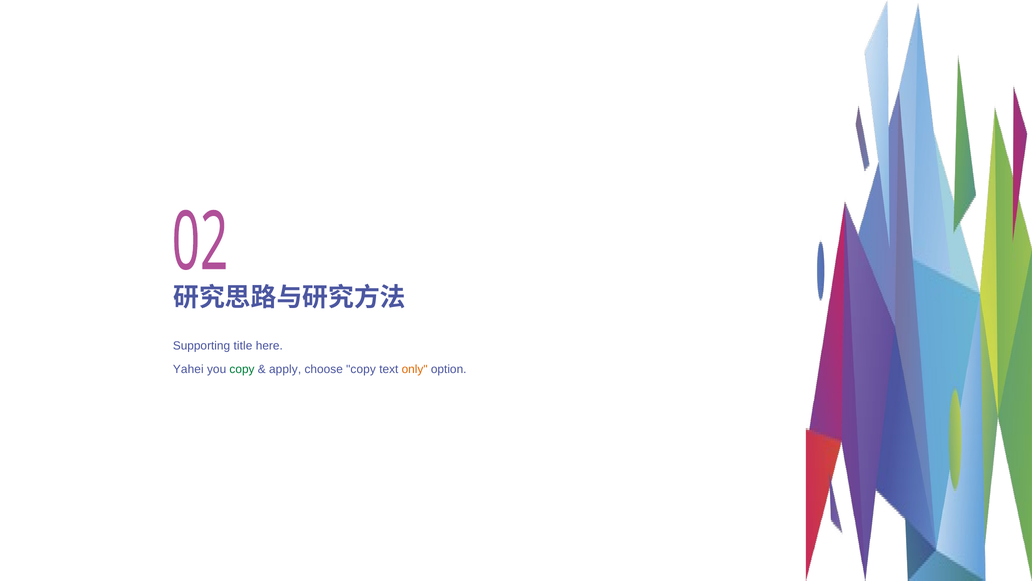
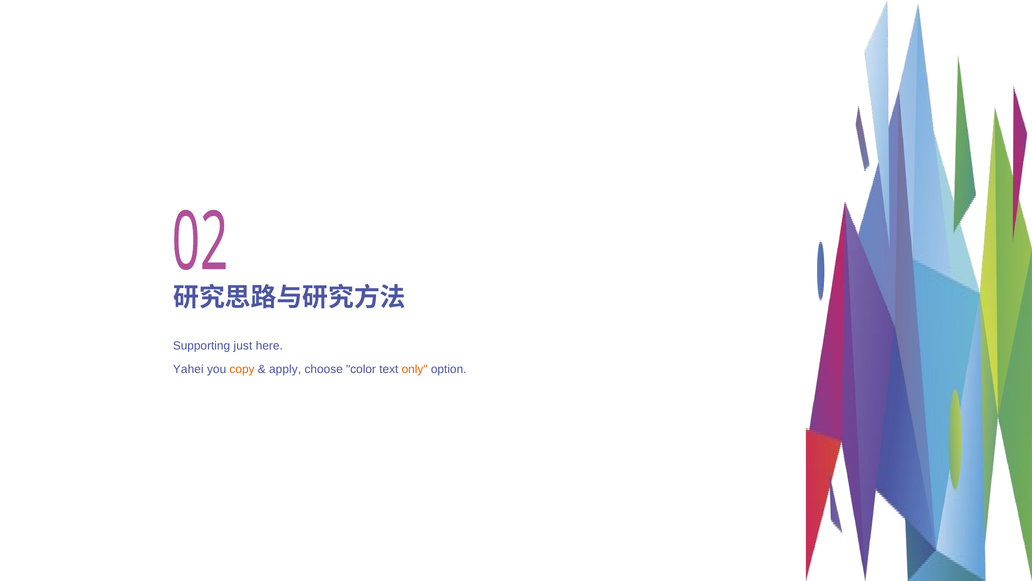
title: title -> just (243, 346)
copy colour: green -> orange (242, 369)
choose copy: copy -> color (361, 369)
